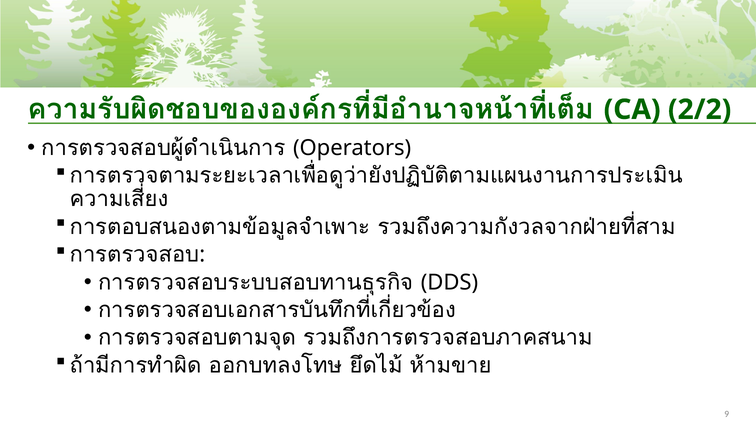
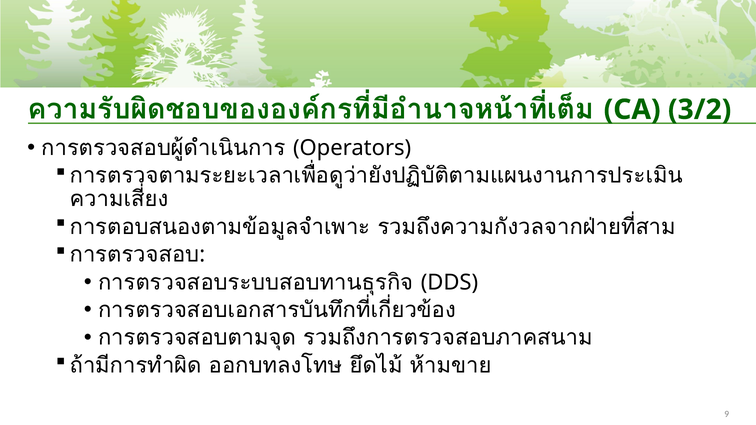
2/2: 2/2 -> 3/2 (700, 110)
